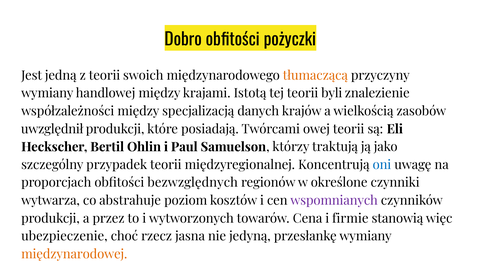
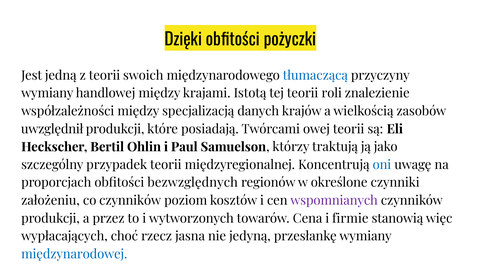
Dobro: Dobro -> Dzięki (183, 40)
tłumaczącą colour: orange -> blue (315, 75)
byli: byli -> roli (332, 93)
wytwarza: wytwarza -> założeniu (50, 200)
co abstrahuje: abstrahuje -> czynników (130, 200)
ubezpieczenie: ubezpieczenie -> wypłacających (64, 236)
międzynarodowej colour: orange -> blue (74, 254)
